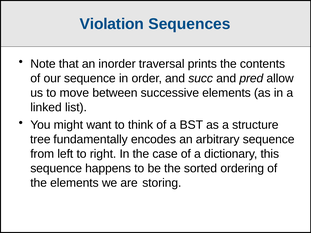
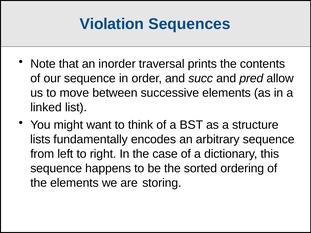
tree: tree -> lists (40, 139)
